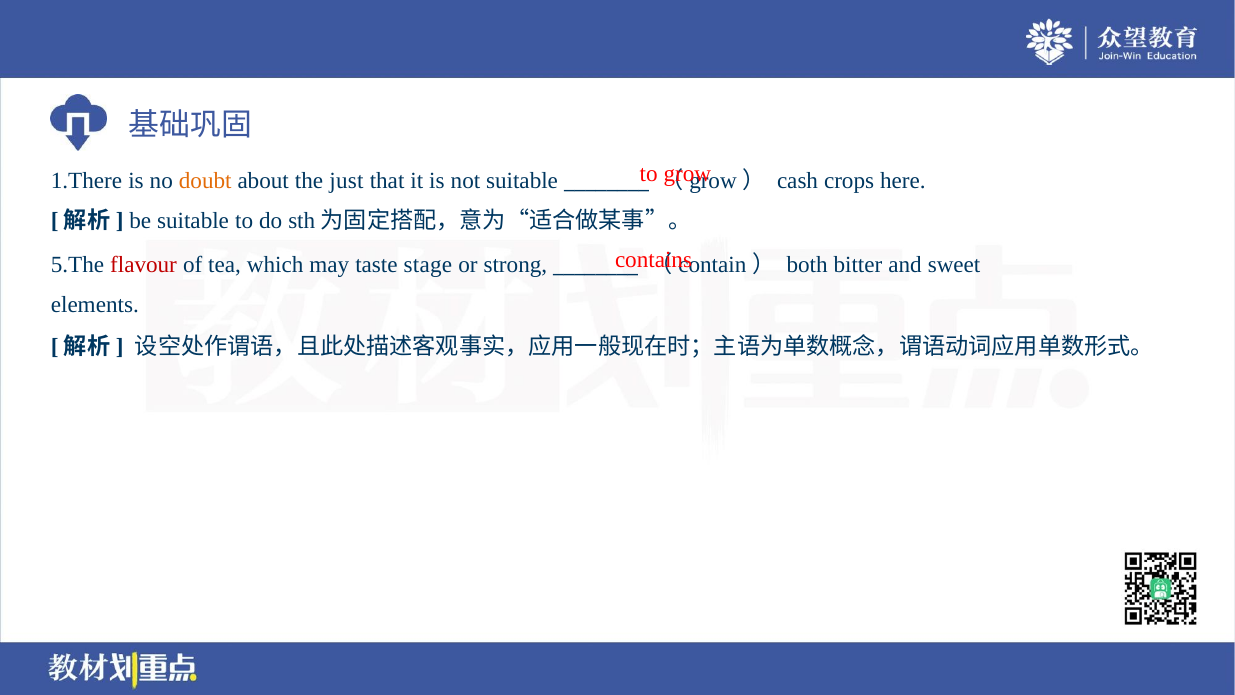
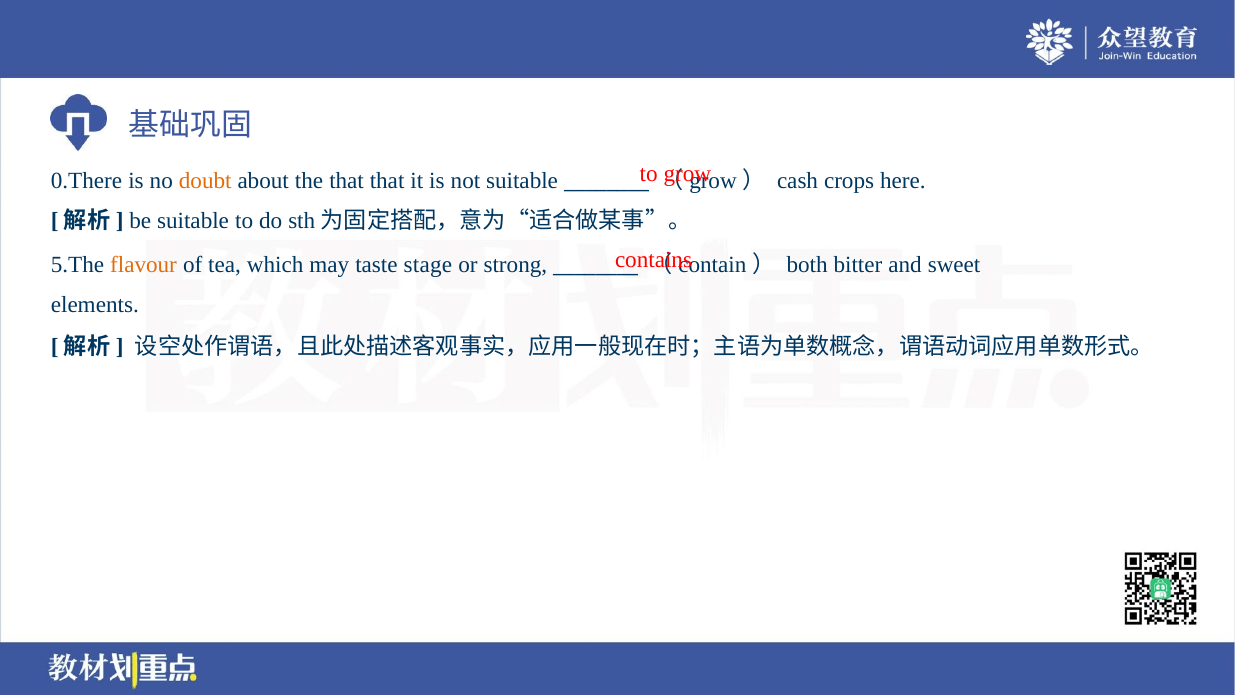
1.There: 1.There -> 0.There (87, 180)
the just: just -> that (347, 180)
flavour colour: red -> orange (144, 265)
